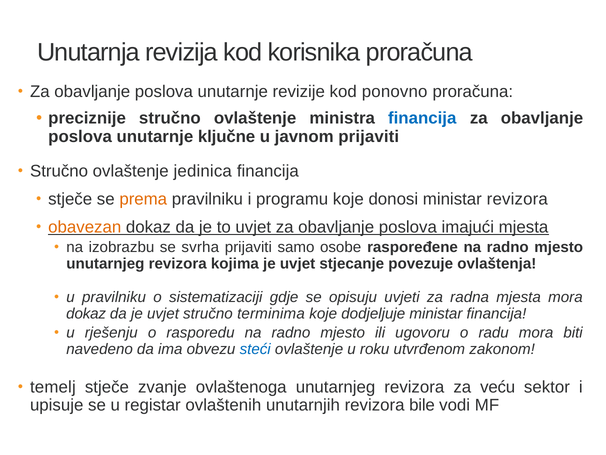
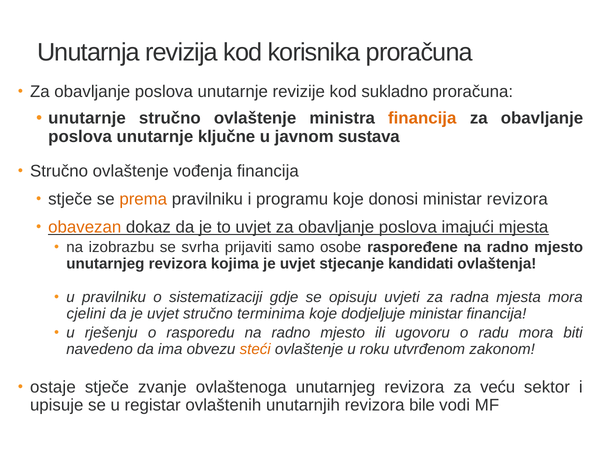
ponovno: ponovno -> sukladno (395, 91)
preciznije: preciznije -> unutarnje (87, 118)
financija colour: blue -> orange (422, 118)
javnom prijaviti: prijaviti -> sustava (369, 136)
jedinica: jedinica -> vođenja (203, 171)
povezuje: povezuje -> kandidati (421, 264)
dokaz: dokaz -> cjelini (86, 313)
steći colour: blue -> orange (255, 349)
temelj: temelj -> ostaje (53, 387)
